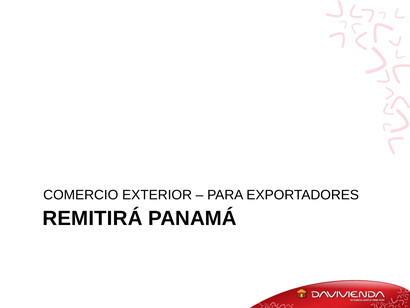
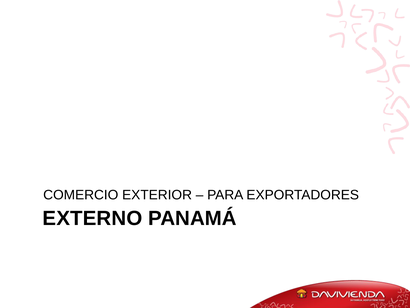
REMITIRÁ: REMITIRÁ -> EXTERNO (93, 218)
